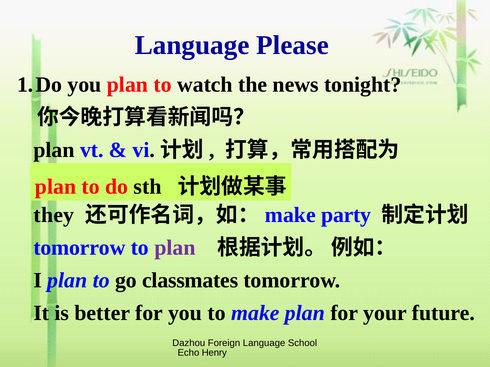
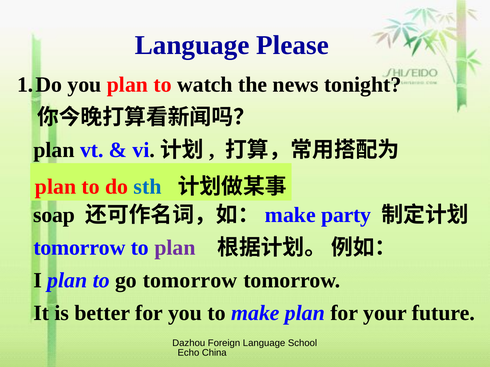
sth colour: black -> blue (148, 187)
they: they -> soap (54, 215)
go classmates: classmates -> tomorrow (190, 281)
Henry: Henry -> China (214, 353)
